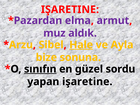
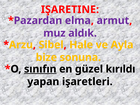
Hale underline: present -> none (81, 45)
sordu: sordu -> kırıldı (120, 69)
yapan işaretine: işaretine -> işaretleri (87, 82)
